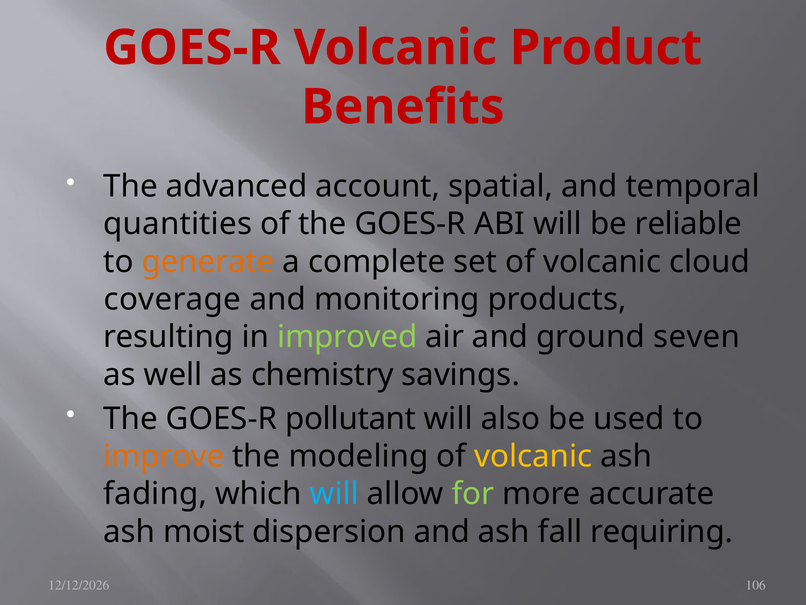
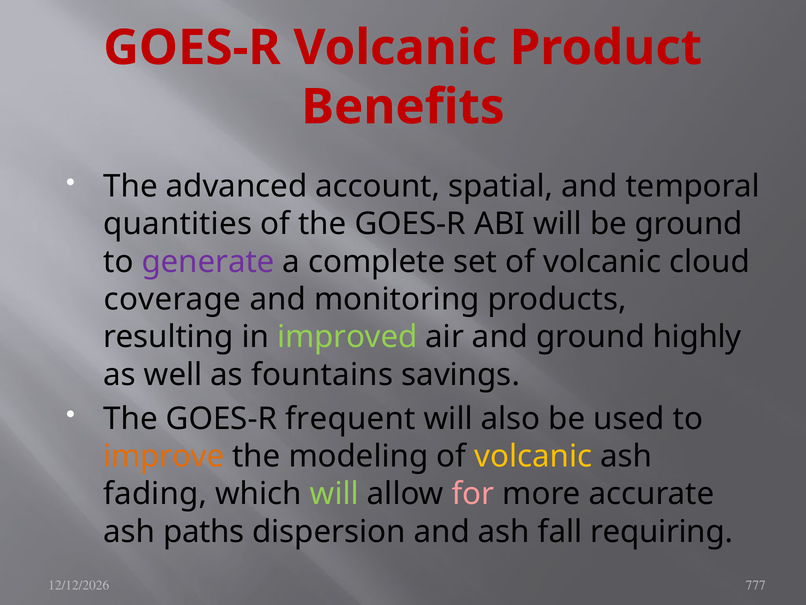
be reliable: reliable -> ground (689, 224)
generate colour: orange -> purple (208, 262)
seven: seven -> highly (697, 337)
chemistry: chemistry -> fountains (322, 374)
pollutant: pollutant -> frequent (350, 418)
will colour: light blue -> light green (334, 494)
for colour: light green -> pink (473, 494)
moist: moist -> paths (204, 531)
106: 106 -> 777 (756, 585)
